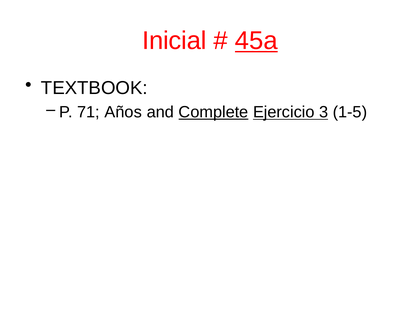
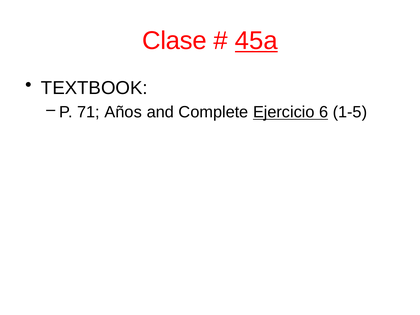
Inicial: Inicial -> Clase (174, 41)
Complete underline: present -> none (213, 112)
3: 3 -> 6 (324, 112)
